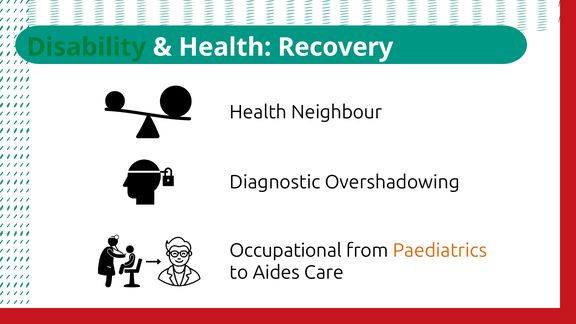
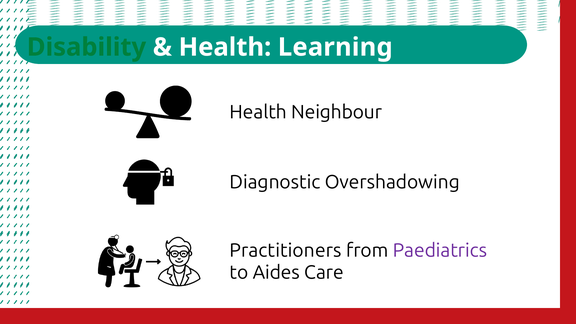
Recovery: Recovery -> Learning (335, 47)
Occupational: Occupational -> Practitioners (286, 251)
Paediatrics colour: orange -> purple (440, 251)
